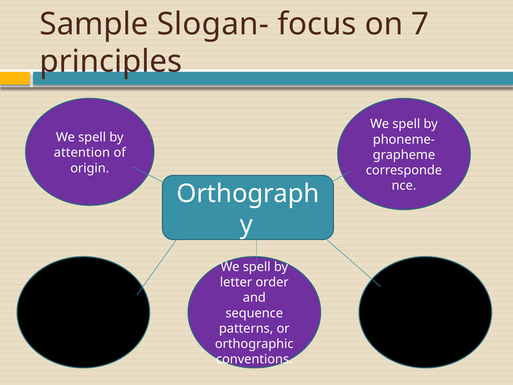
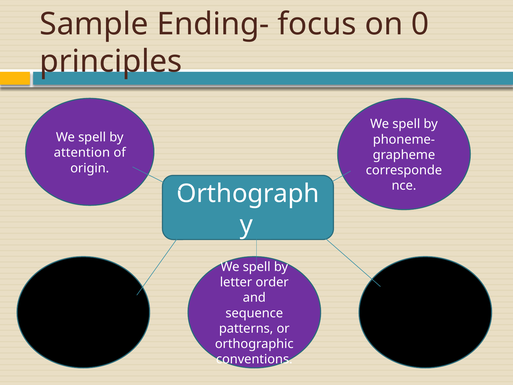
Slogan-: Slogan- -> Ending- (213, 24)
7: 7 -> 0 (420, 24)
